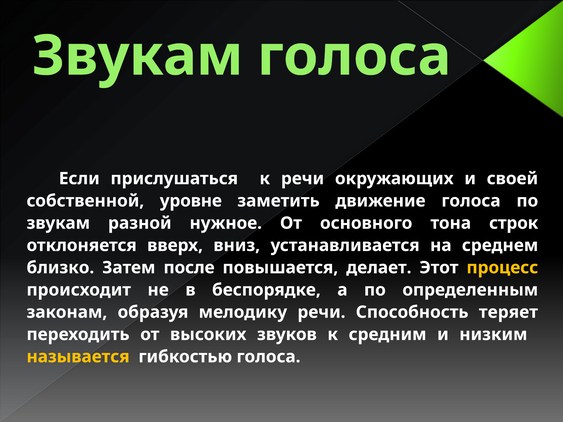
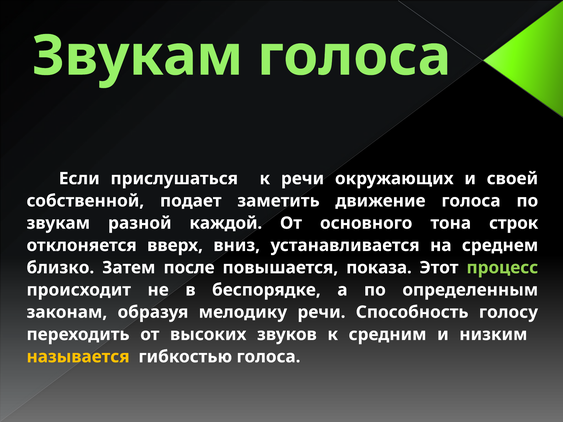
уровне: уровне -> подает (191, 201)
нужное: нужное -> каждой (226, 223)
делает: делает -> показа (379, 268)
процесс colour: yellow -> light green (502, 268)
теряет: теряет -> голосу (508, 312)
